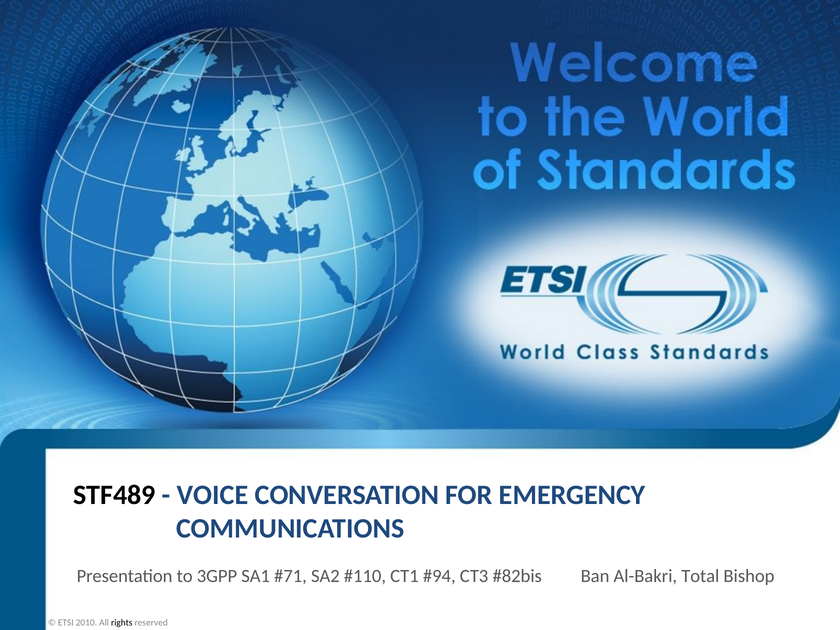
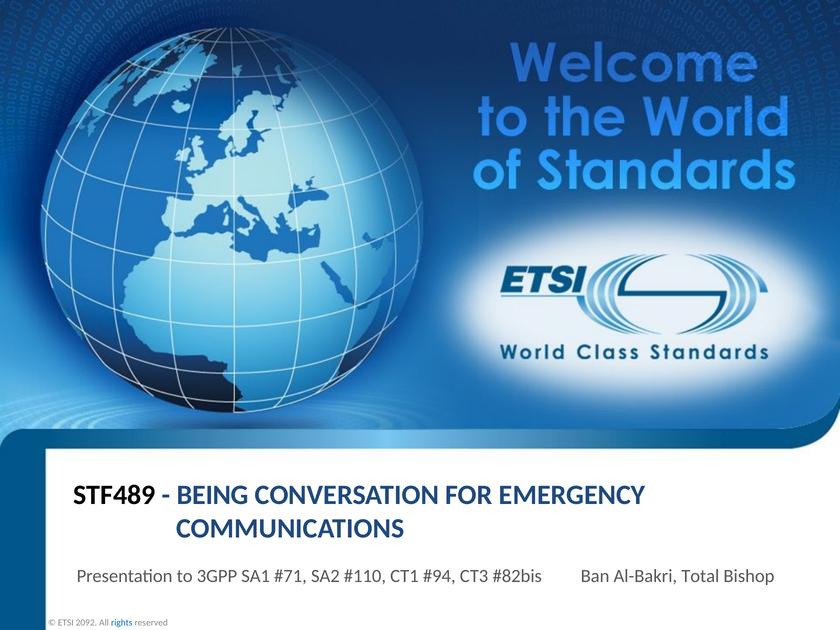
VOICE: VOICE -> BEING (213, 495)
2010: 2010 -> 2092 (86, 623)
rights colour: black -> blue (122, 623)
